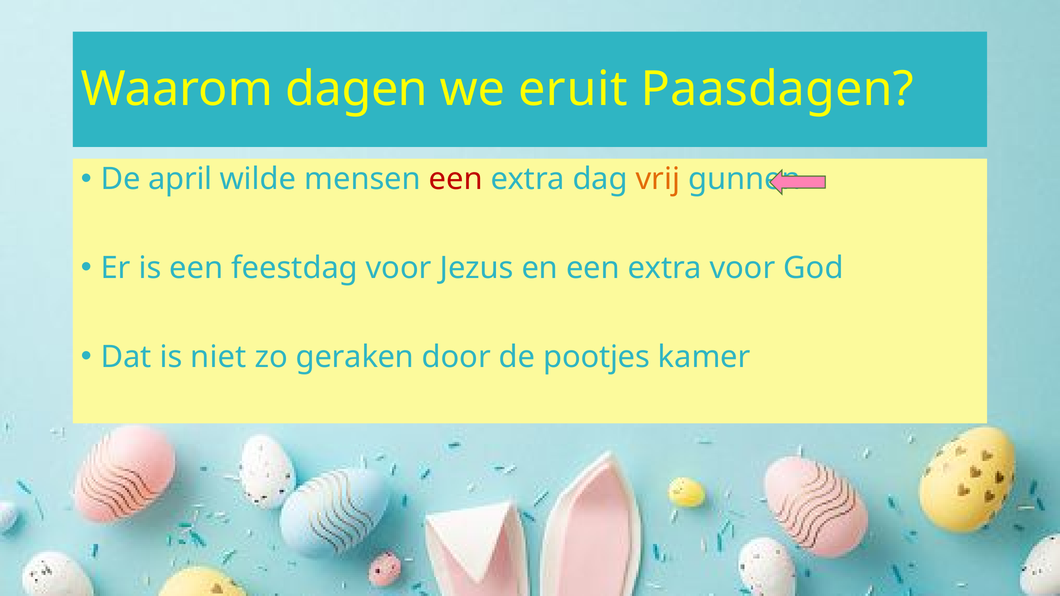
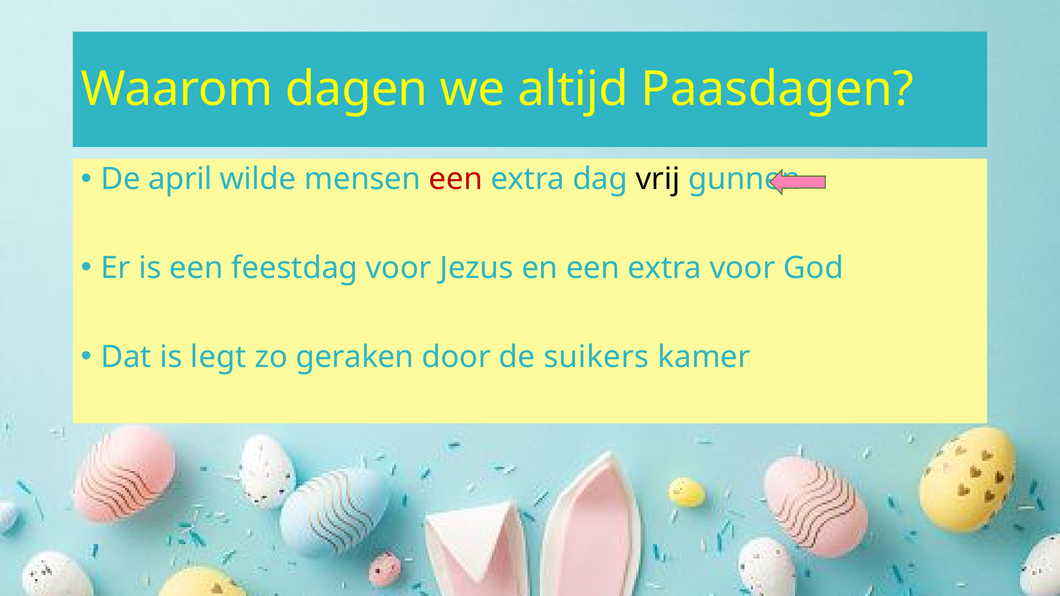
eruit: eruit -> altijd (573, 89)
vrij colour: orange -> black (658, 179)
niet: niet -> legt (218, 357)
pootjes: pootjes -> suikers (596, 357)
